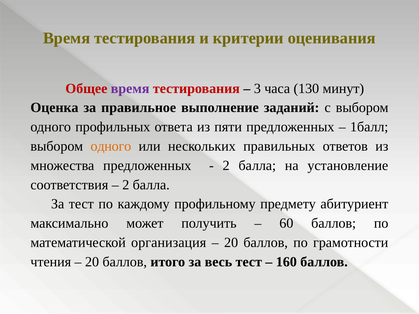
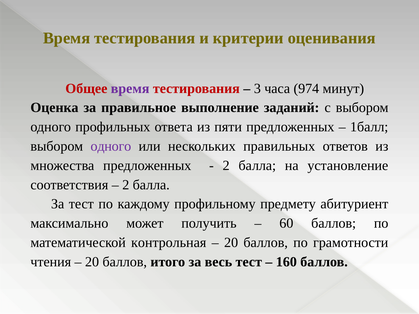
130: 130 -> 974 (306, 89)
одного colour: orange -> purple (111, 146)
организация: организация -> контрольная (169, 243)
